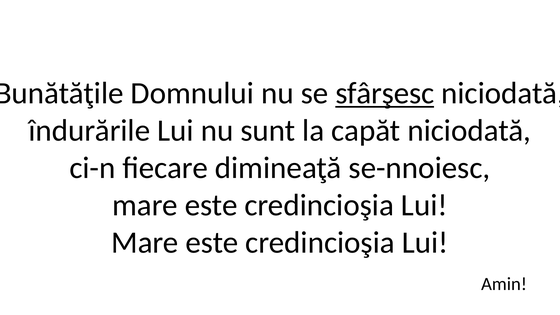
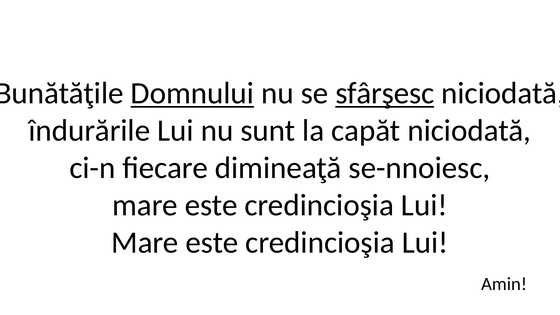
Domnului underline: none -> present (192, 93)
